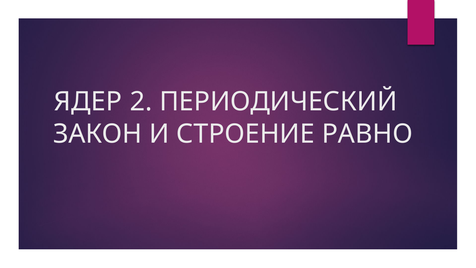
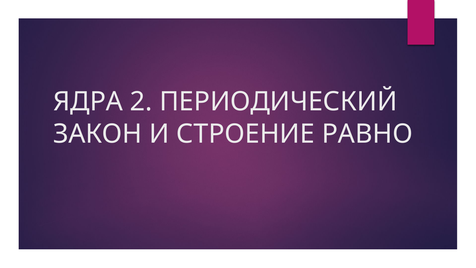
ЯДЕР: ЯДЕР -> ЯДРА (88, 102)
